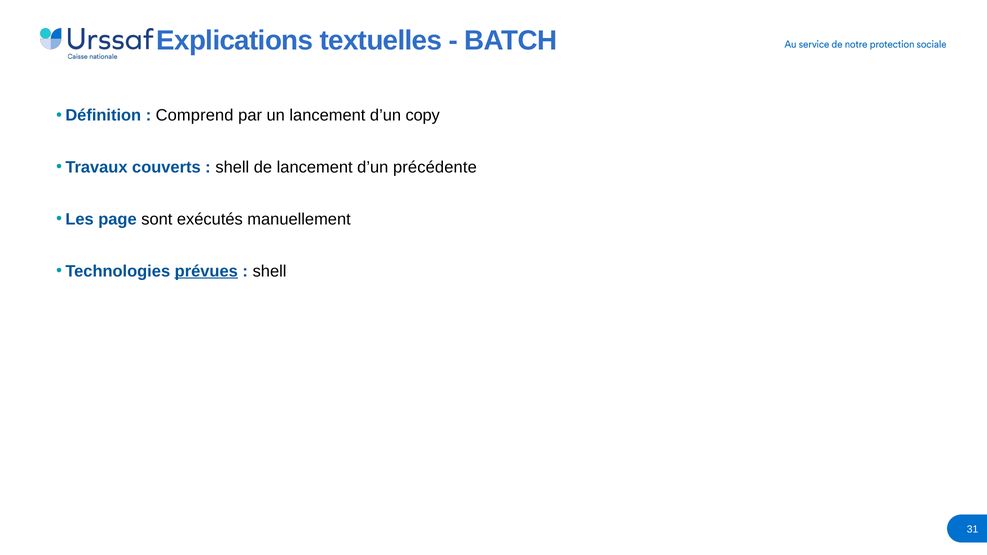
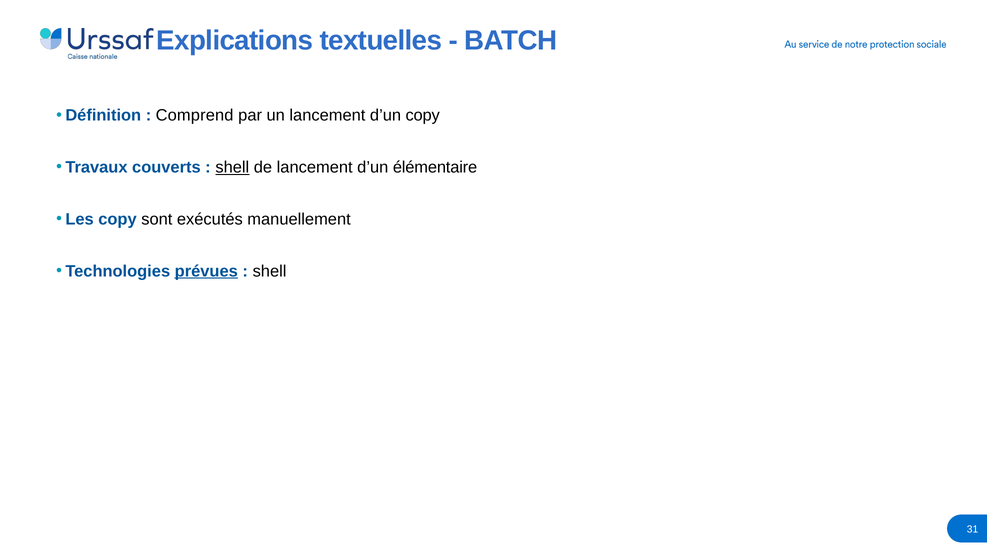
shell underline: none -> present (232, 167)
précédente: précédente -> élémentaire (435, 167)
Les page: page -> copy (117, 219)
